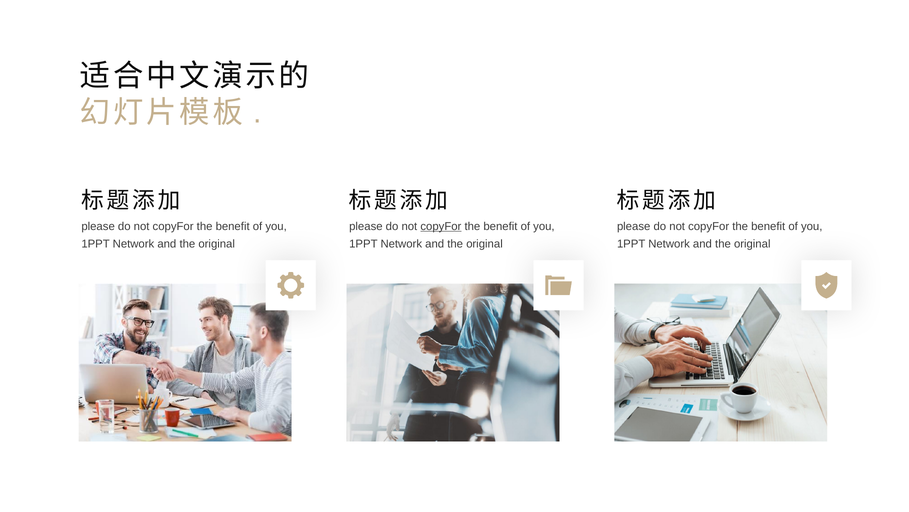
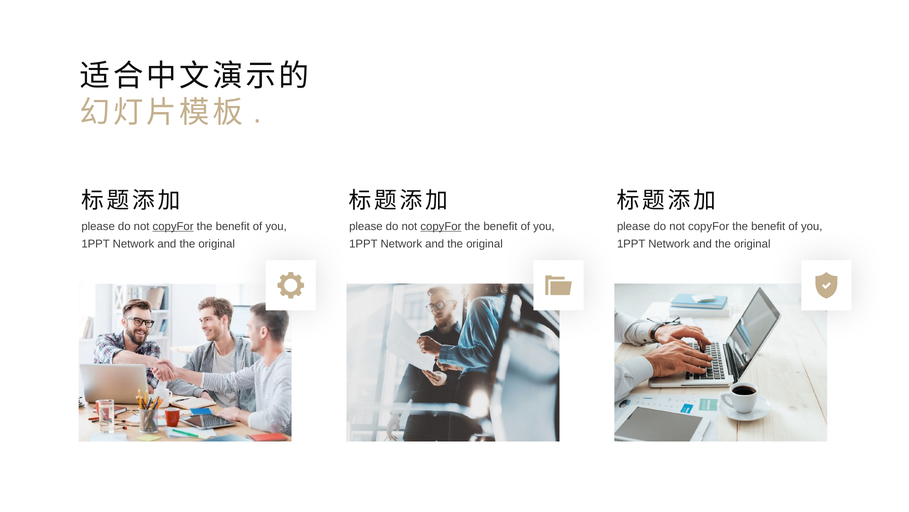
copyFor underline: none -> present (173, 226)
